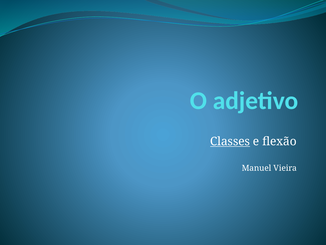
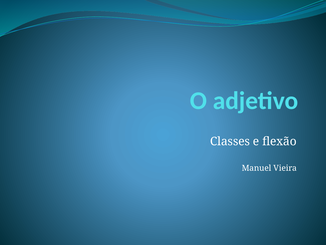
Classes underline: present -> none (230, 141)
